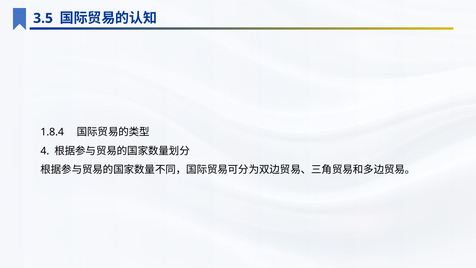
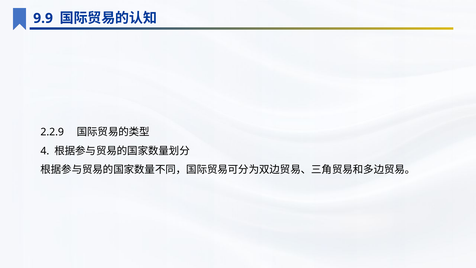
3.5: 3.5 -> 9.9 (43, 18)
1.8.4: 1.8.4 -> 2.2.9 (52, 132)
